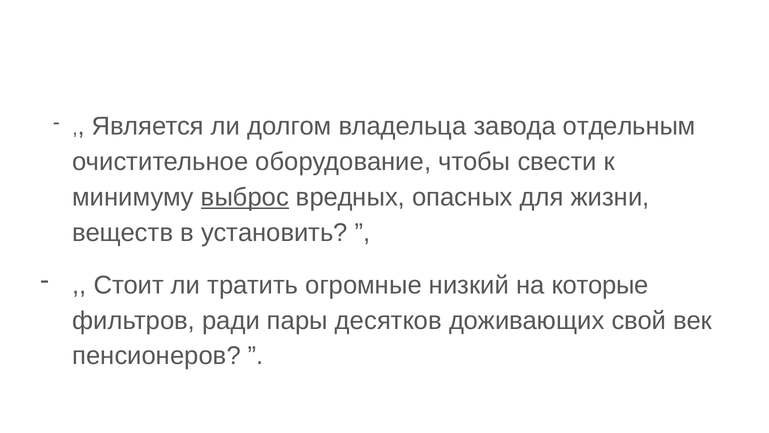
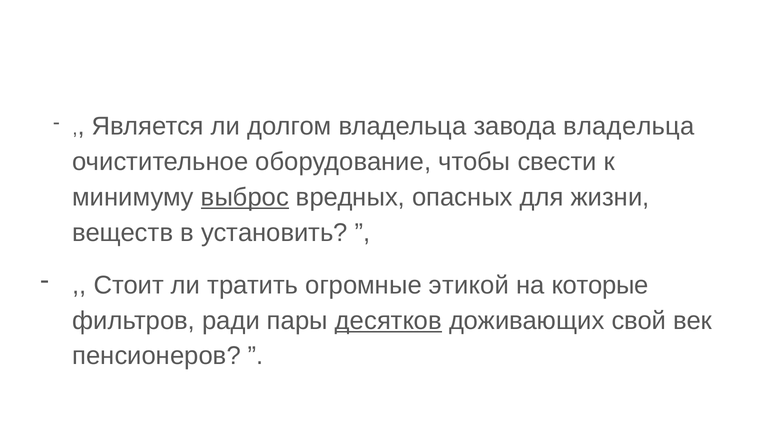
завода отдельным: отдельным -> владельца (629, 126)
низкий: низкий -> этикой (469, 285)
десятков underline: none -> present (388, 320)
